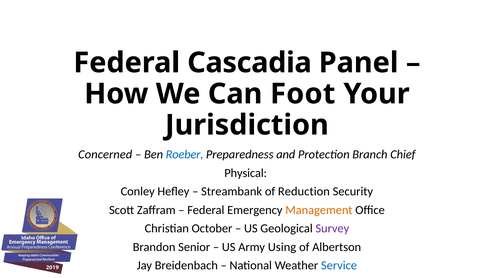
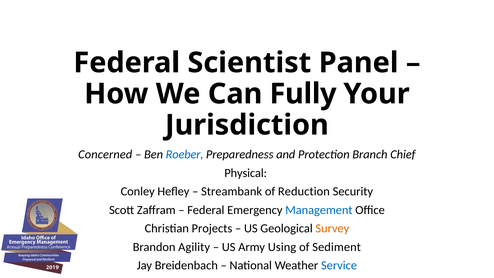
Cascadia: Cascadia -> Scientist (249, 63)
Foot: Foot -> Fully (303, 94)
Management colour: orange -> blue (319, 210)
October: October -> Projects (212, 228)
Survey colour: purple -> orange (332, 228)
Senior: Senior -> Agility (194, 247)
Albertson: Albertson -> Sediment (337, 247)
